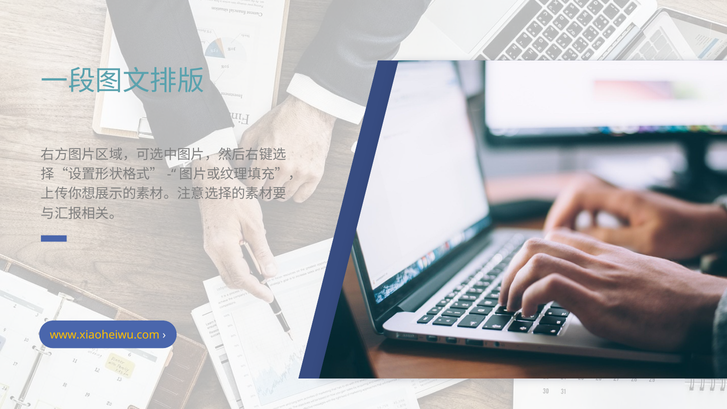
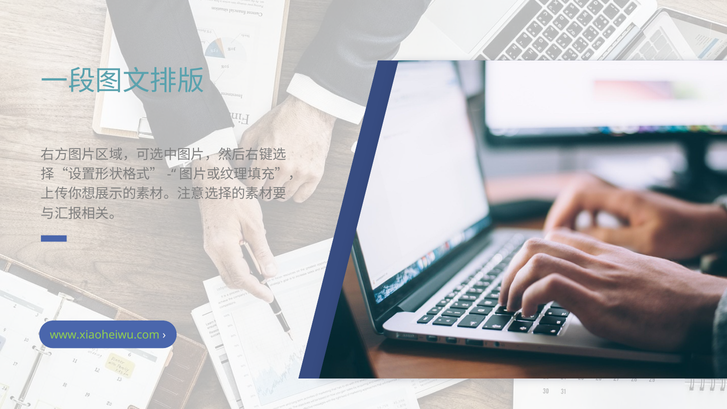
www.xiaoheiwu.com colour: yellow -> light green (105, 335)
